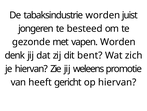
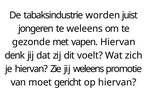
te besteed: besteed -> weleens (85, 28)
vapen Worden: Worden -> Hiervan (118, 42)
bent: bent -> voelt (90, 55)
heeft: heeft -> moet (40, 82)
